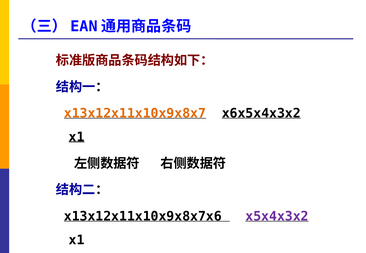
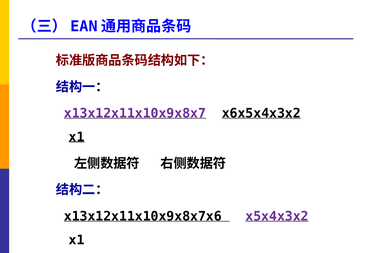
x13x12x11x10x9x8x7 colour: orange -> purple (135, 114)
